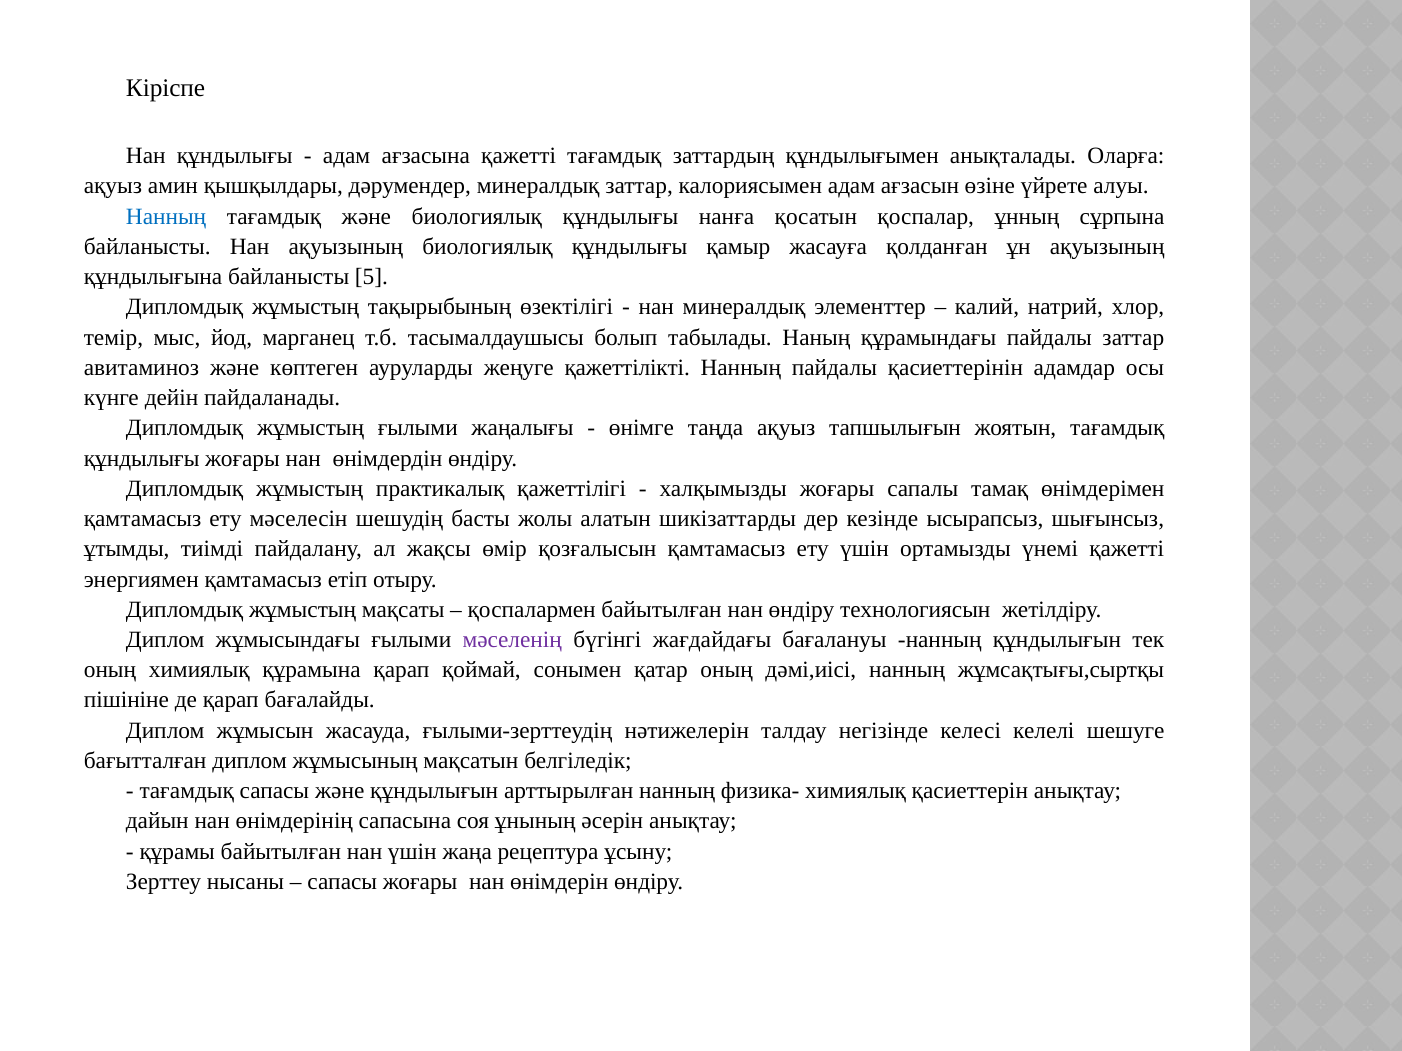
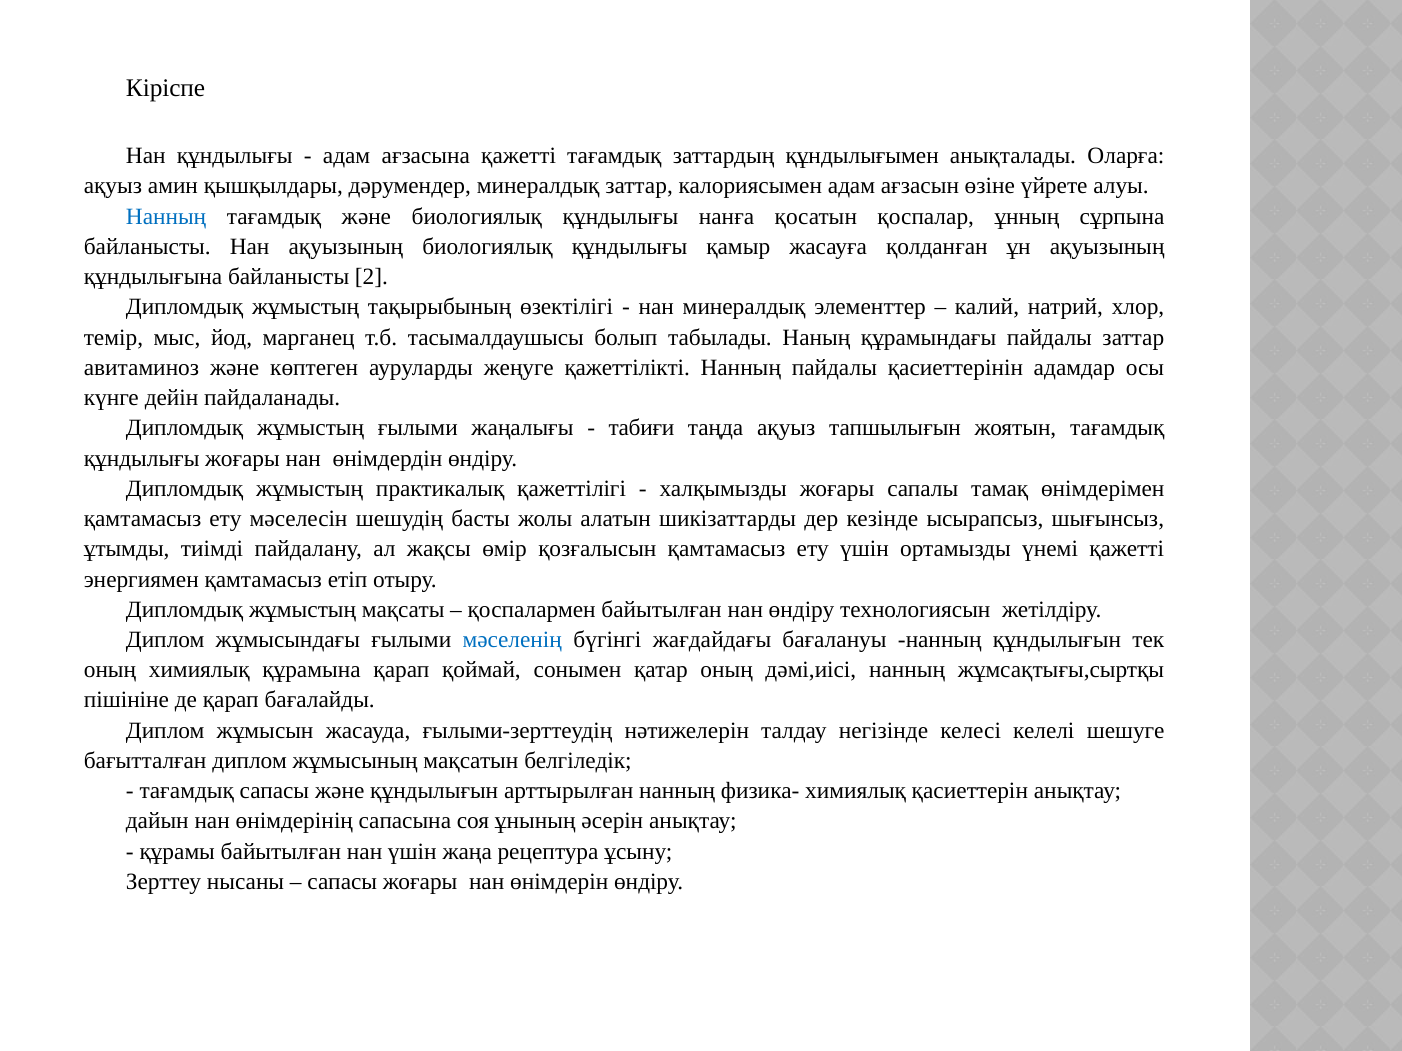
5: 5 -> 2 (372, 277)
өнімге: өнімге -> табиғи (642, 428)
мәселенің colour: purple -> blue (512, 640)
